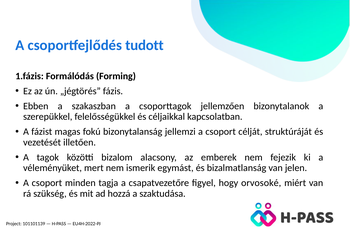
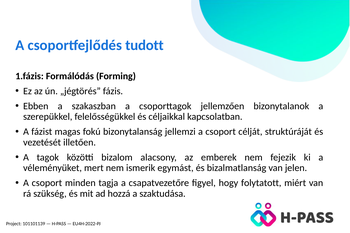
orvosoké: orvosoké -> folytatott (261, 183)
